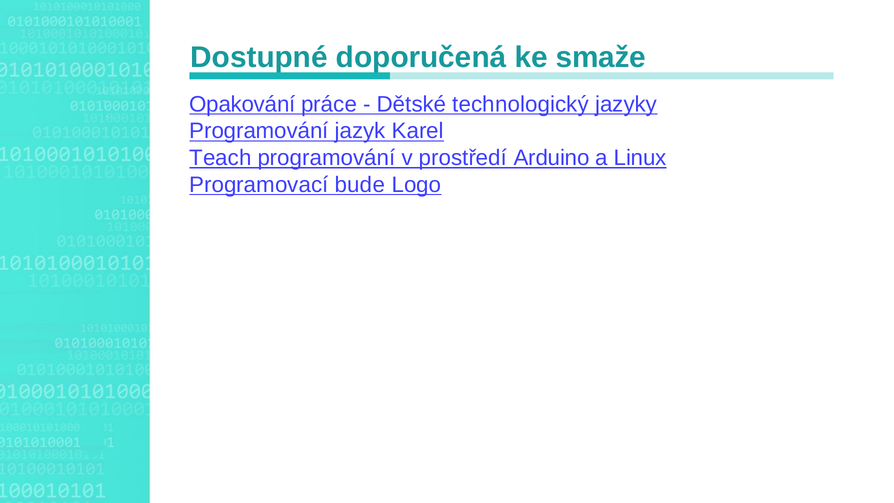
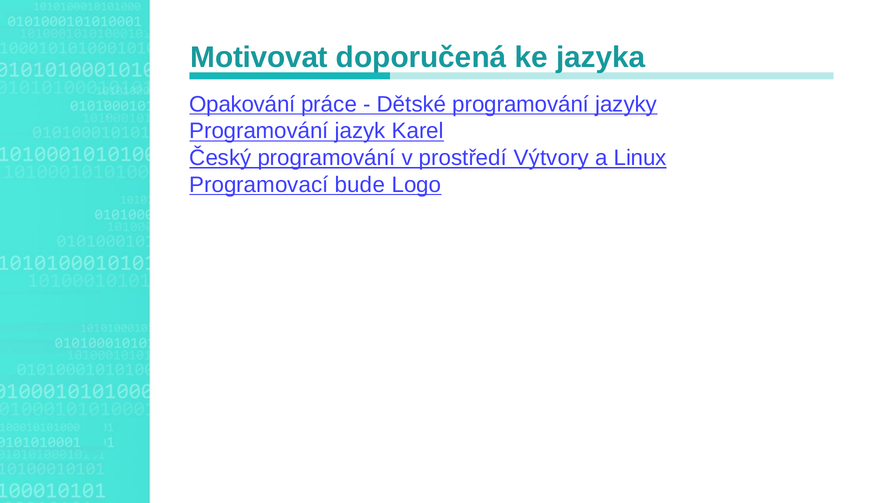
Dostupné: Dostupné -> Motivovat (259, 58)
smaže: smaže -> jazyka (601, 58)
technologický: technologický -> programování (521, 104)
Teach: Teach -> Český (220, 158)
Arduino: Arduino -> Výtvory (551, 158)
